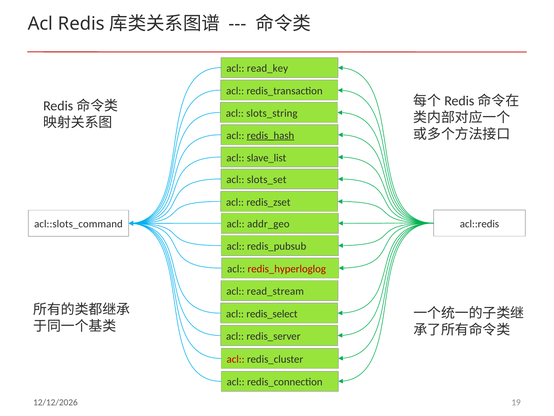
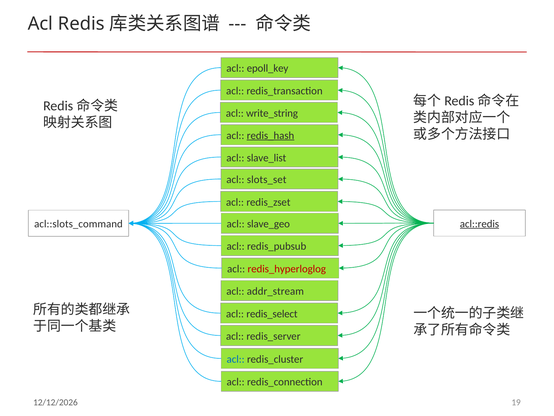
read_key: read_key -> epoll_key (268, 68)
slots_string: slots_string -> write_string (272, 113)
acl::redis underline: none -> present (479, 224)
addr_geo: addr_geo -> slave_geo (268, 224)
read_stream: read_stream -> addr_stream (275, 291)
acl colour: red -> blue (236, 359)
